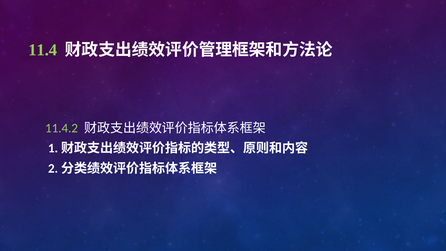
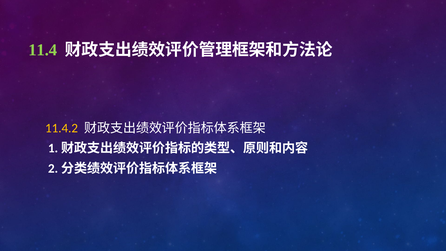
11.4.2 colour: light green -> yellow (62, 128)
